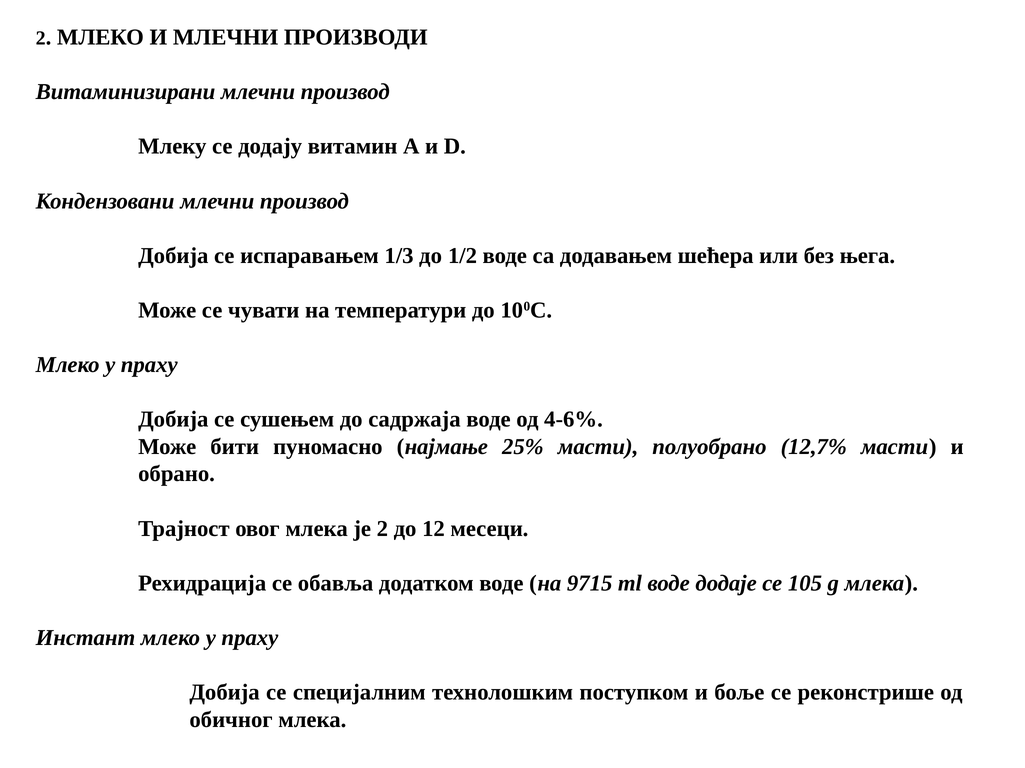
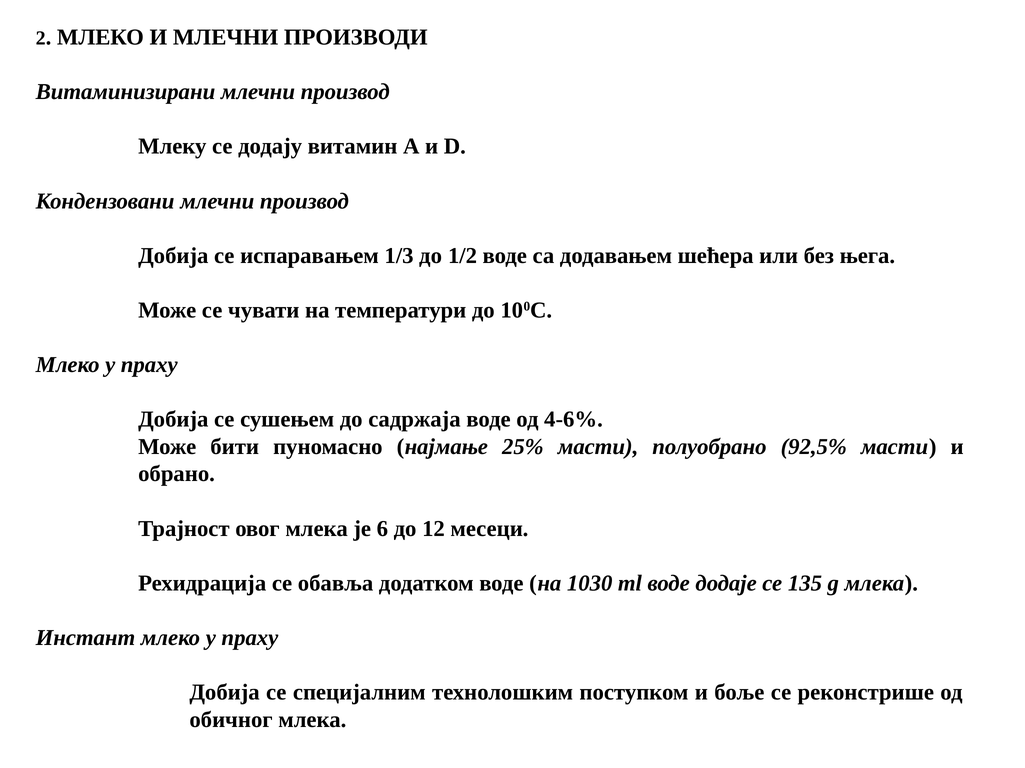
12,7%: 12,7% -> 92,5% (814, 447)
је 2: 2 -> 6 (382, 529)
9715: 9715 -> 1030 (590, 584)
105: 105 -> 135 (805, 584)
